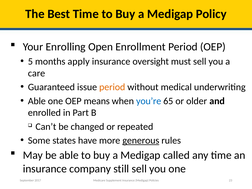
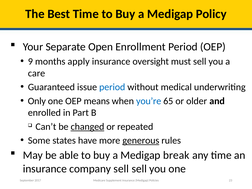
Enrolling: Enrolling -> Separate (66, 47)
5: 5 -> 9 (30, 61)
period colour: orange -> blue (112, 87)
Able: Able -> Only (37, 101)
changed underline: none -> present (87, 127)
called: called -> break (176, 155)
company still: still -> sell (121, 169)
